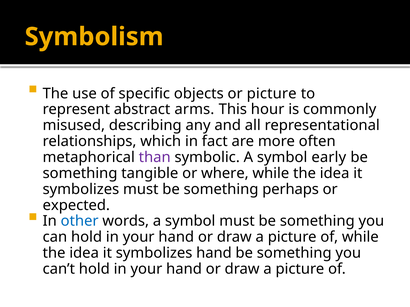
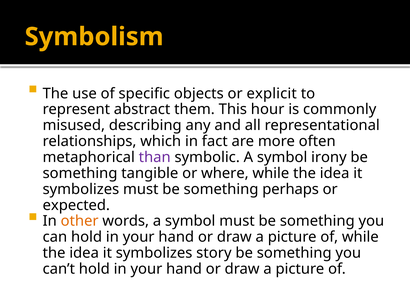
or picture: picture -> explicit (272, 94)
arms: arms -> them (194, 110)
early: early -> irony (329, 158)
other colour: blue -> orange (80, 221)
symbolizes hand: hand -> story (214, 253)
